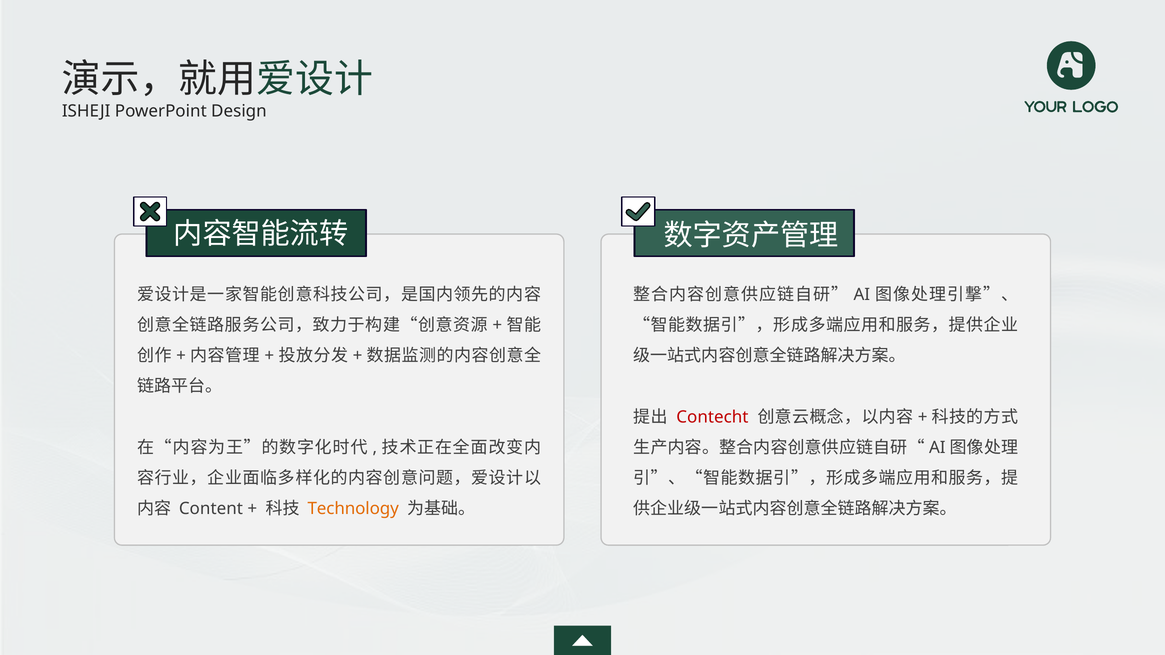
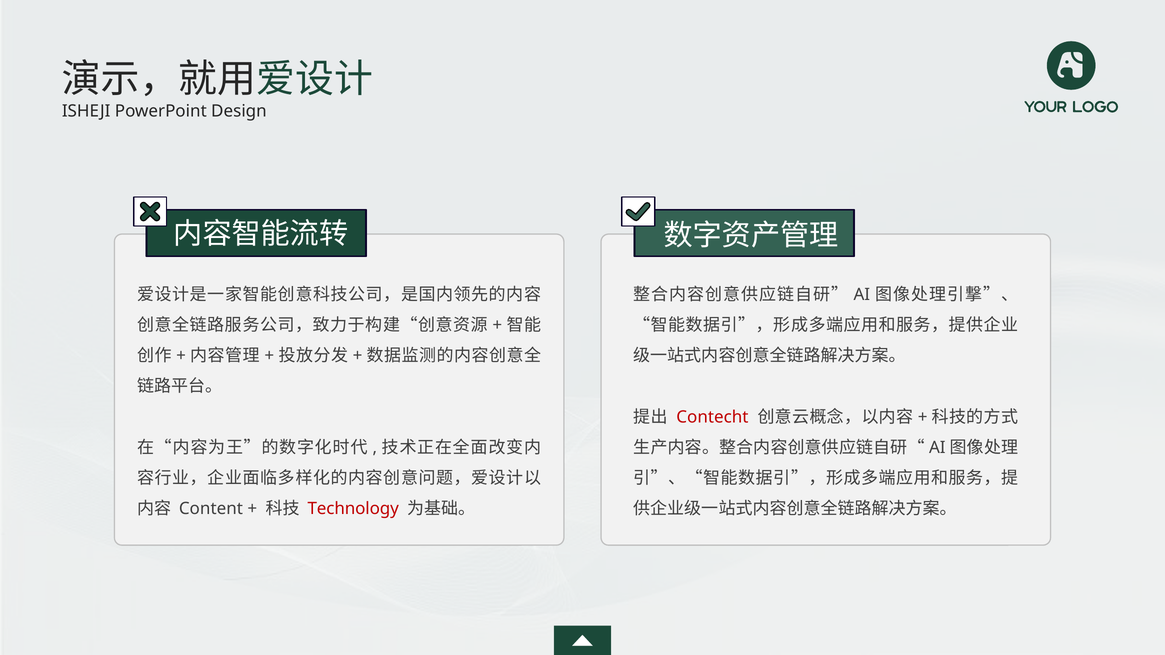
Technology colour: orange -> red (353, 509)
